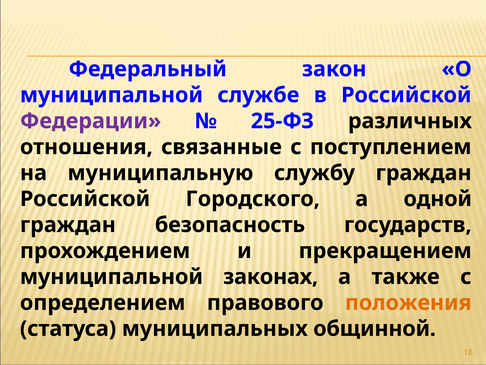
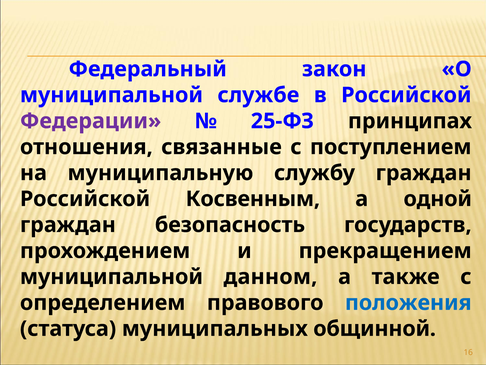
различных: различных -> принципах (410, 121)
Городского: Городского -> Косвенным (253, 199)
законах: законах -> данном (270, 276)
положения colour: orange -> blue (408, 302)
